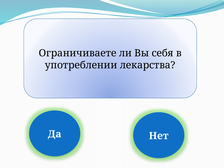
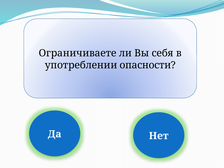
лекарства: лекарства -> опасности (148, 65)
